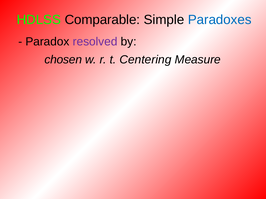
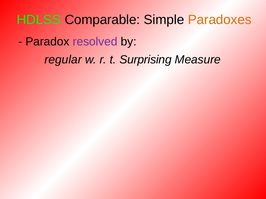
Paradoxes colour: blue -> orange (220, 20)
chosen: chosen -> regular (63, 60)
Centering: Centering -> Surprising (146, 60)
